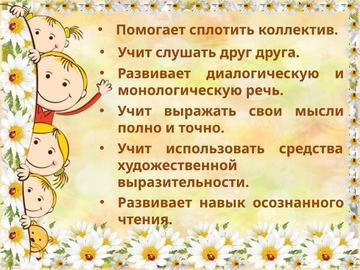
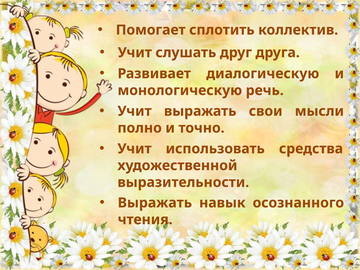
Развивает: Развивает -> Выражать (155, 203)
